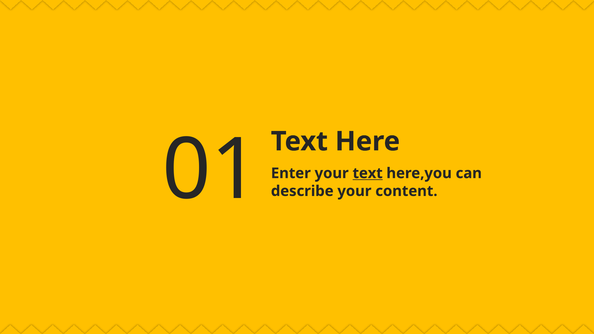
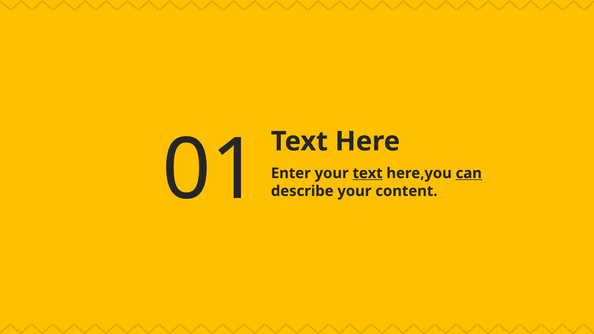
can underline: none -> present (469, 173)
